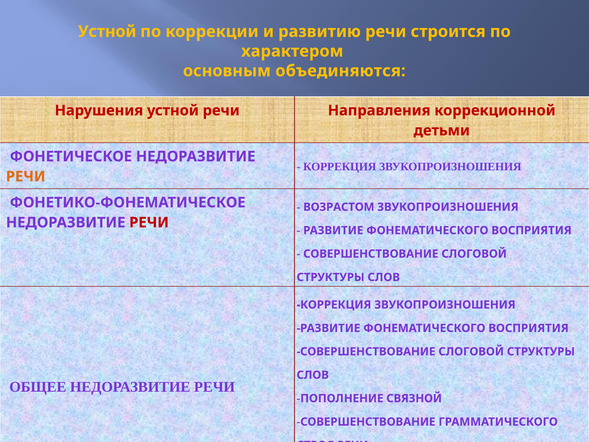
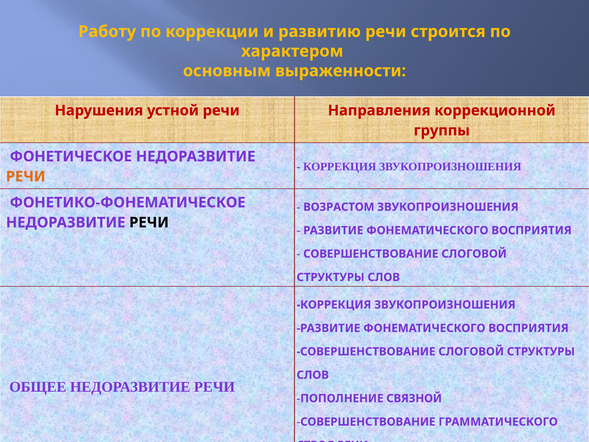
Устной: Устной -> Работу (107, 32)
объединяются: объединяются -> выраженности (341, 71)
детьми: детьми -> группы (442, 130)
РЕЧИ colour: red -> black (149, 222)
